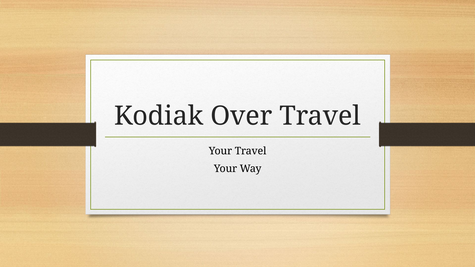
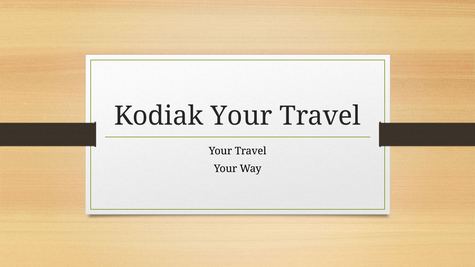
Kodiak Over: Over -> Your (241, 116)
